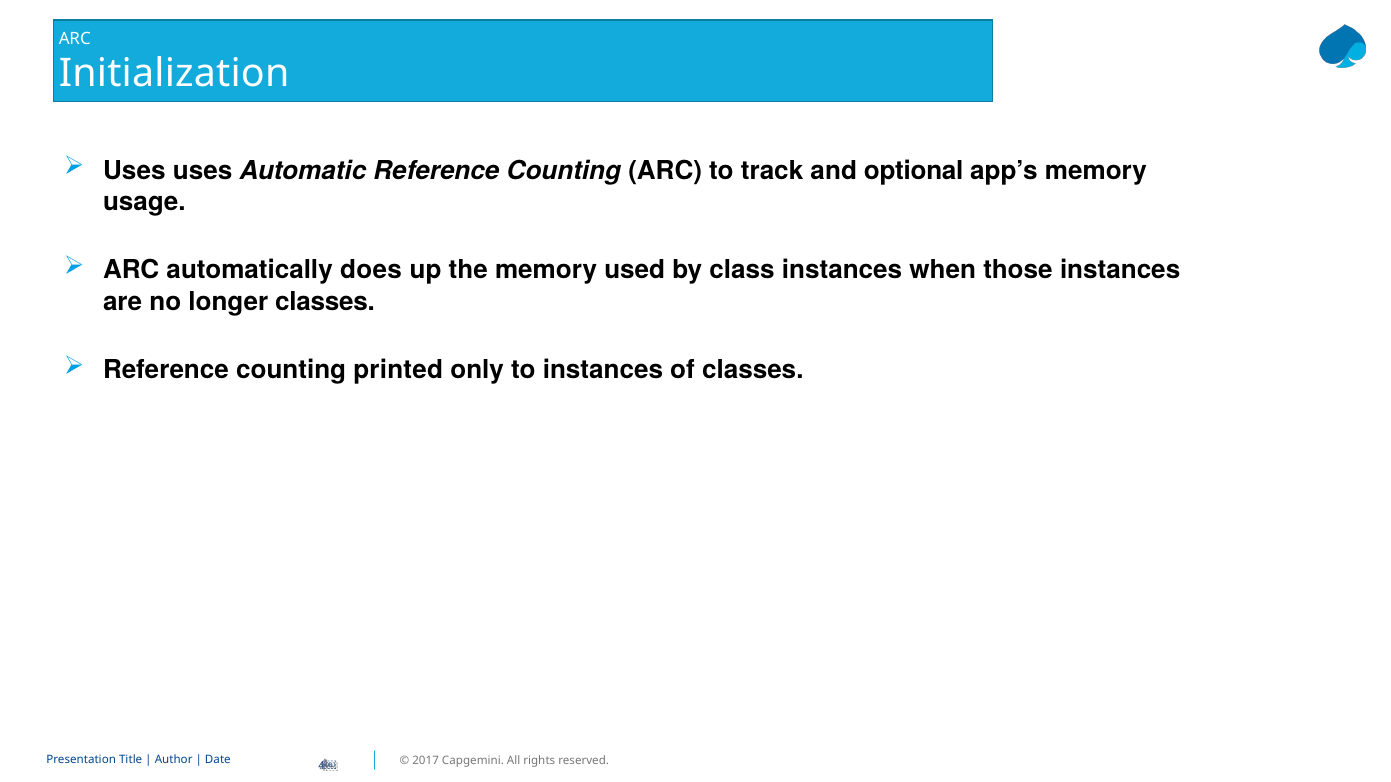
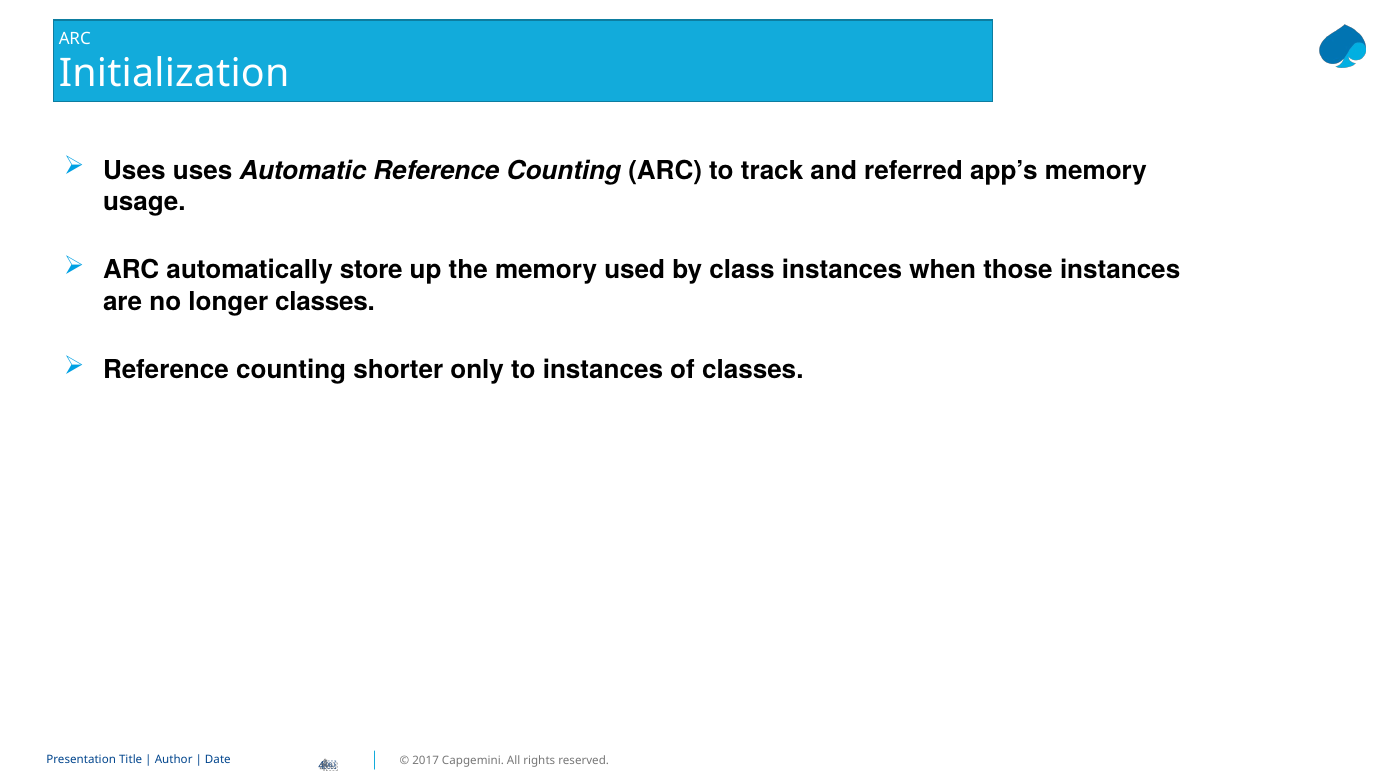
optional: optional -> referred (914, 171)
does: does -> store (371, 270)
printed: printed -> shorter (398, 370)
